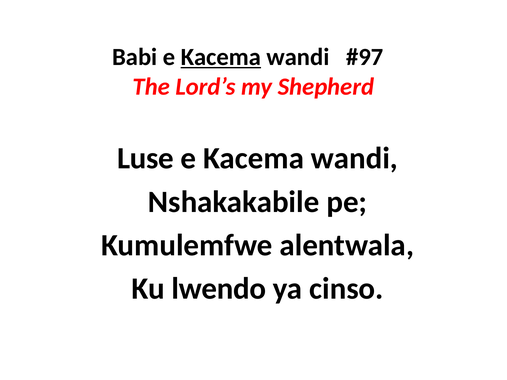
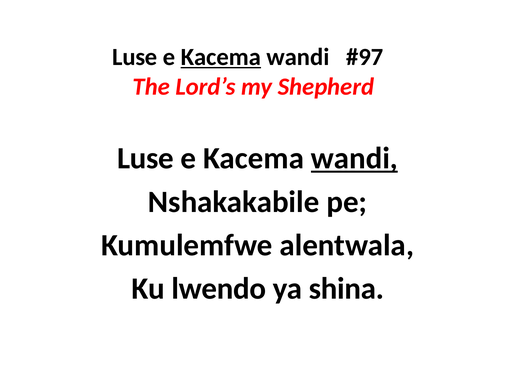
Babi: Babi -> Luse (135, 57)
wandi underline: none -> present (354, 159)
cinso: cinso -> shina (347, 289)
